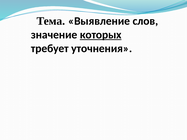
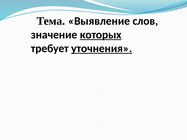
уточнения underline: none -> present (102, 49)
